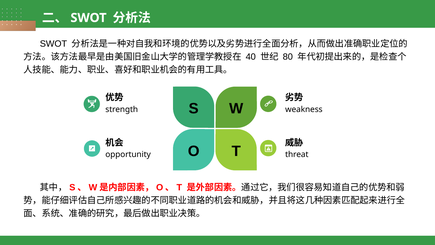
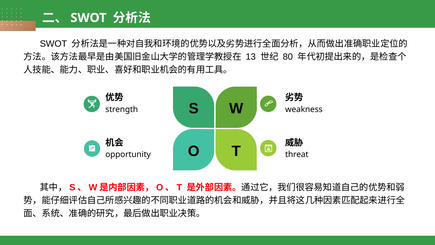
40: 40 -> 13 (251, 57)
